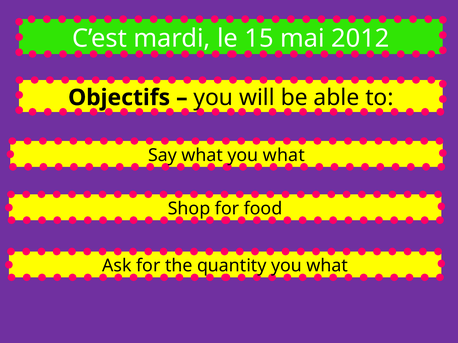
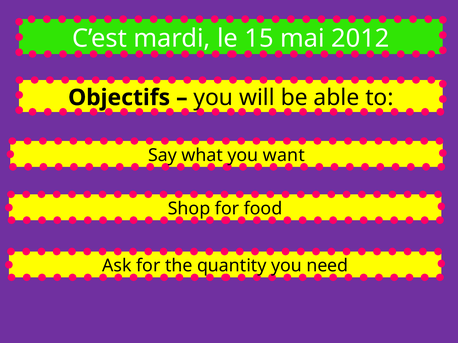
what you what: what -> want (284, 155)
quantity you what: what -> need (327, 266)
